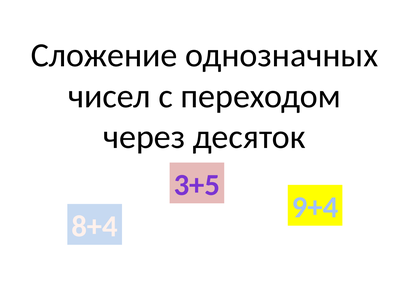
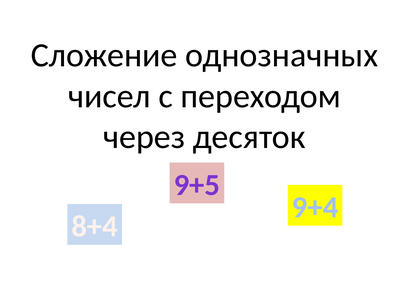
3+5: 3+5 -> 9+5 (197, 186)
